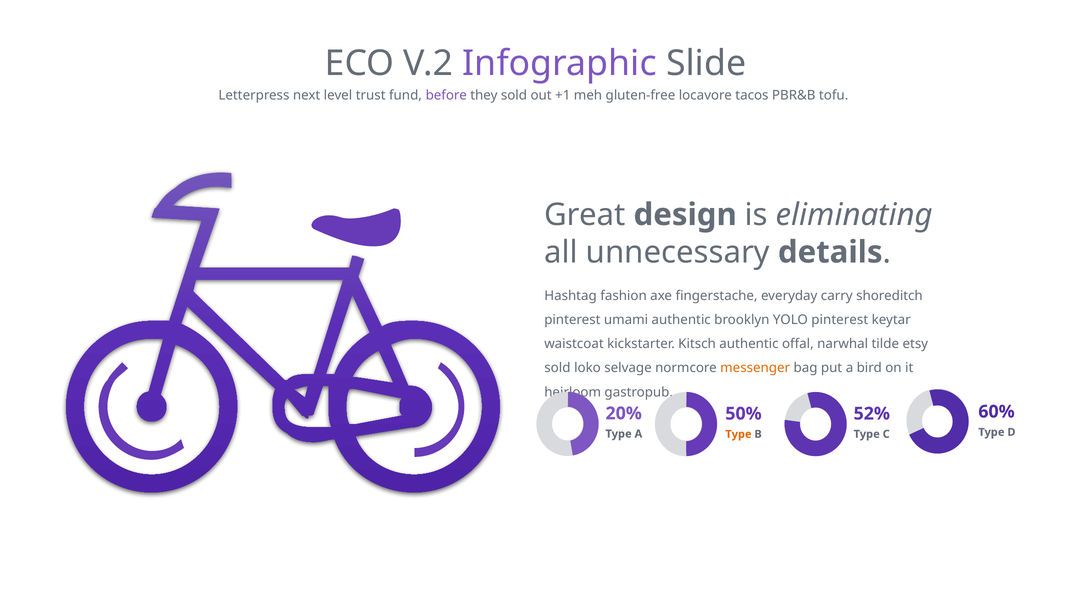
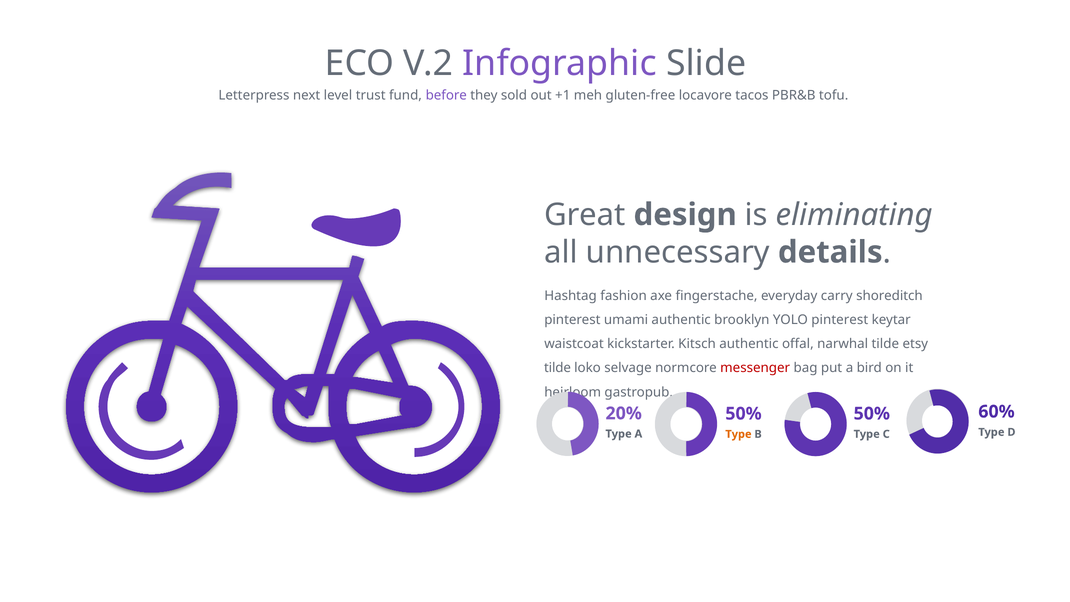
sold: sold -> tilde (558, 368)
messenger colour: orange -> red (755, 368)
52%: 52% -> 50% (872, 414)
